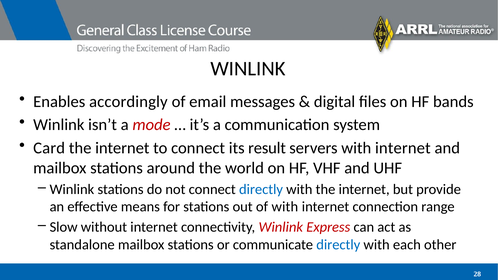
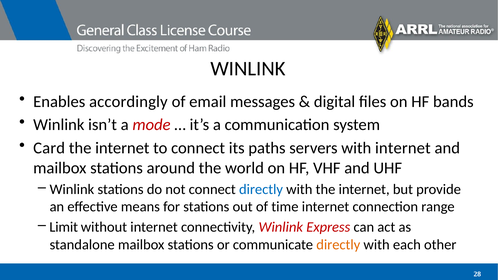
result: result -> paths (267, 148)
of with: with -> time (285, 207)
Slow: Slow -> Limit (64, 227)
directly colour: blue -> orange (338, 245)
